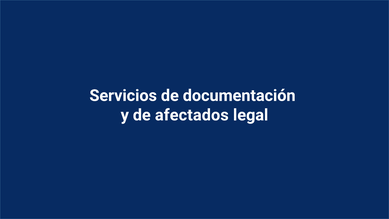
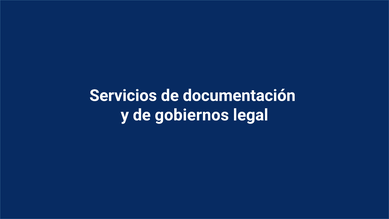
afectados: afectados -> gobiernos (192, 115)
